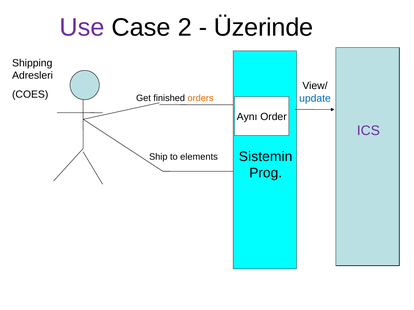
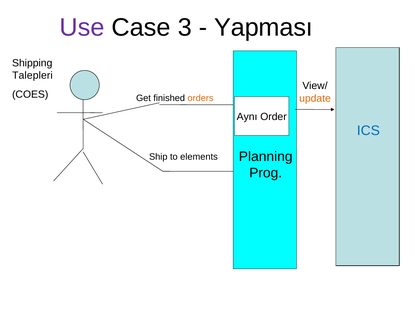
2: 2 -> 3 (185, 28)
Üzerinde: Üzerinde -> Yapması (263, 28)
Adresleri: Adresleri -> Talepleri (32, 76)
update colour: blue -> orange (315, 98)
ICS colour: purple -> blue (368, 131)
Sistemin: Sistemin -> Planning (266, 157)
